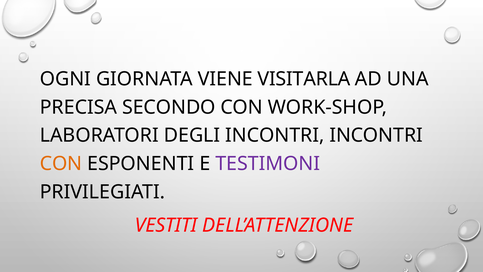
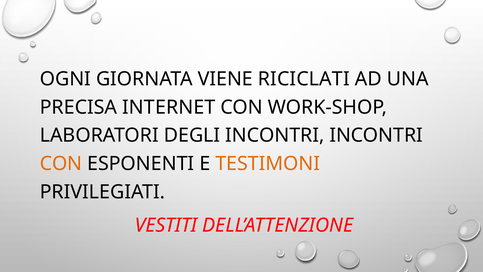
VISITARLA: VISITARLA -> RICICLATI (304, 79)
SECONDO: SECONDO -> INTERNET (169, 107)
TESTIMONI colour: purple -> orange (268, 164)
